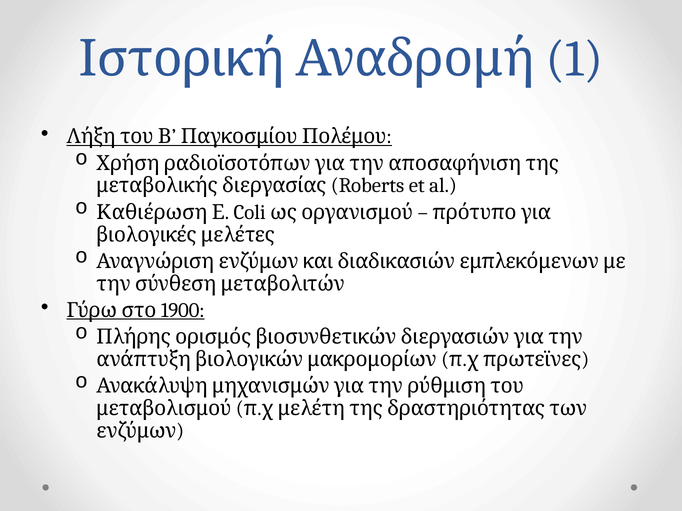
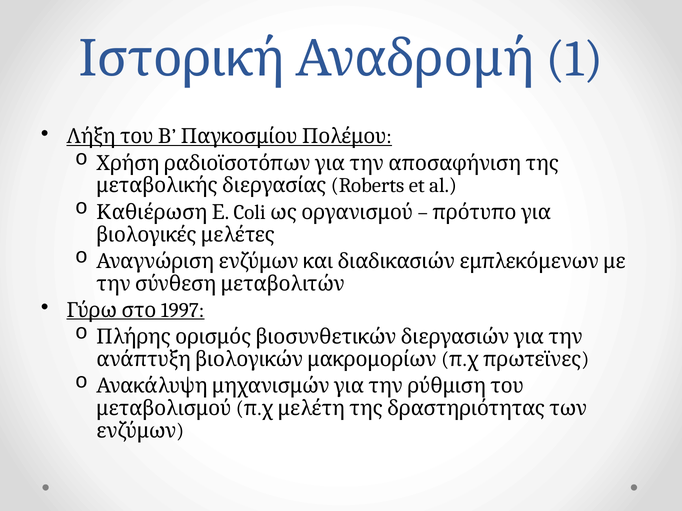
1900: 1900 -> 1997 (183, 311)
